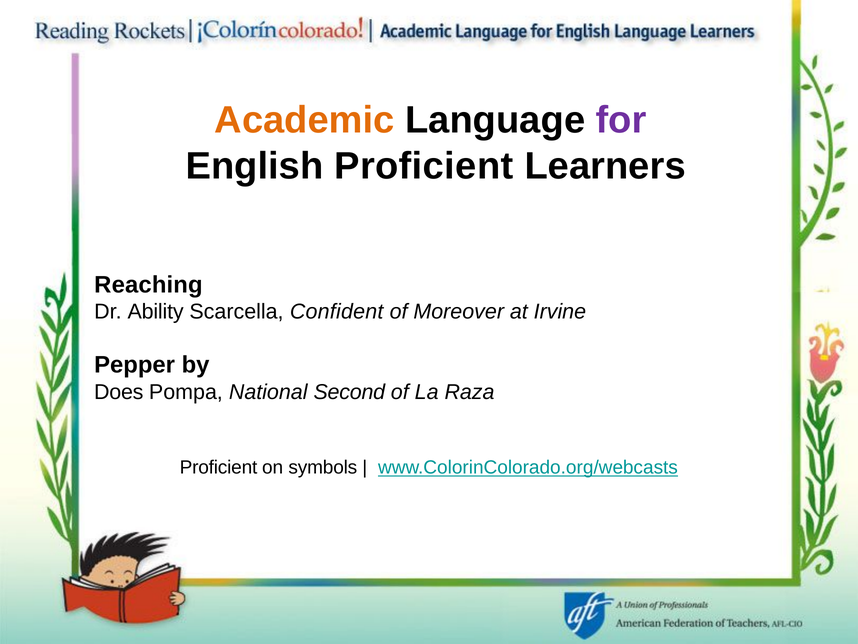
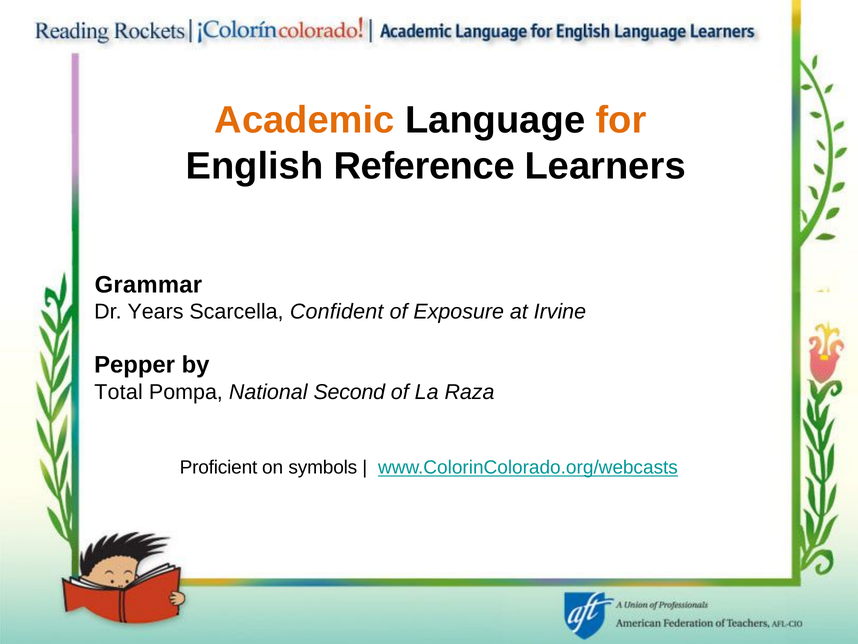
for colour: purple -> orange (621, 120)
English Proficient: Proficient -> Reference (424, 166)
Reaching: Reaching -> Grammar (148, 285)
Ability: Ability -> Years (156, 312)
Moreover: Moreover -> Exposure (459, 312)
Does: Does -> Total (119, 392)
